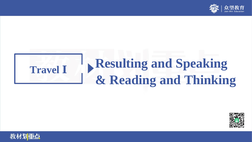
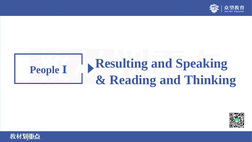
Travel: Travel -> People (45, 70)
